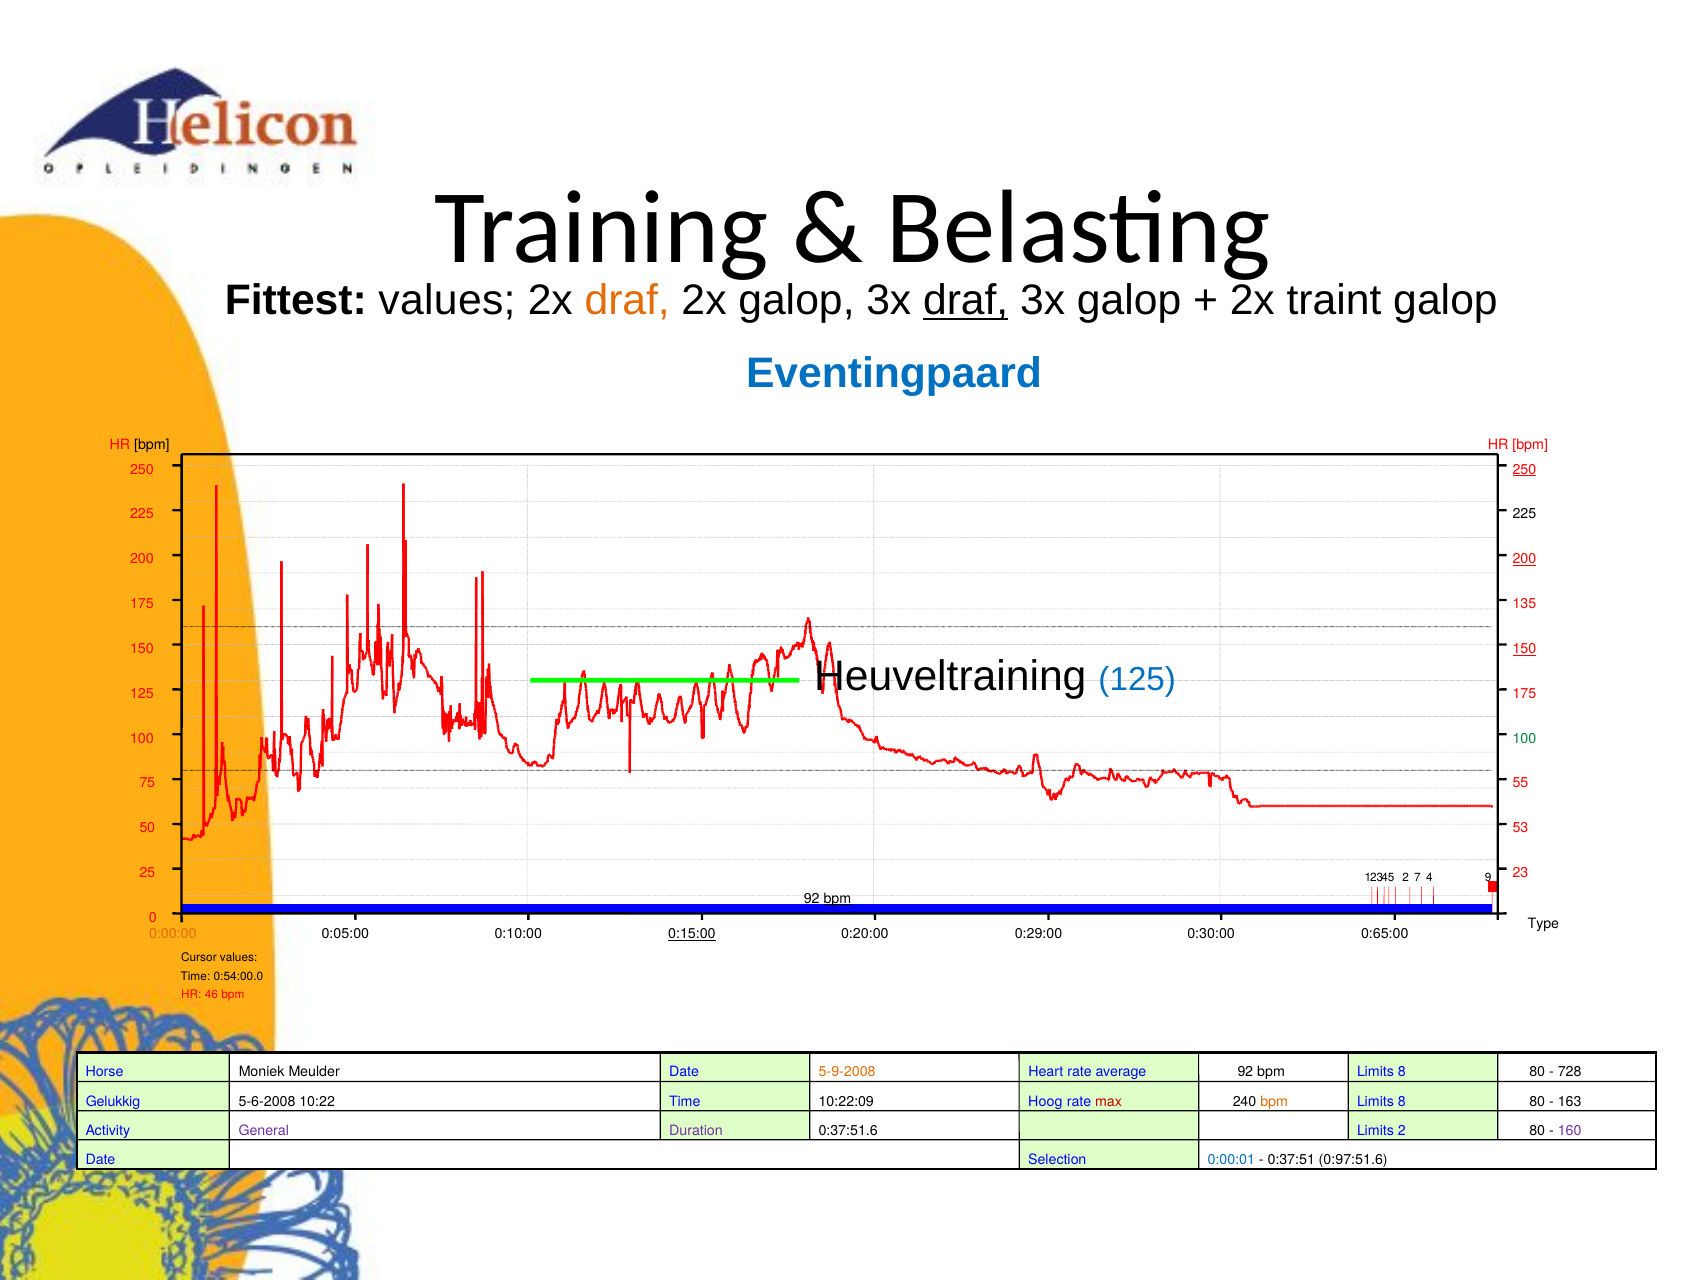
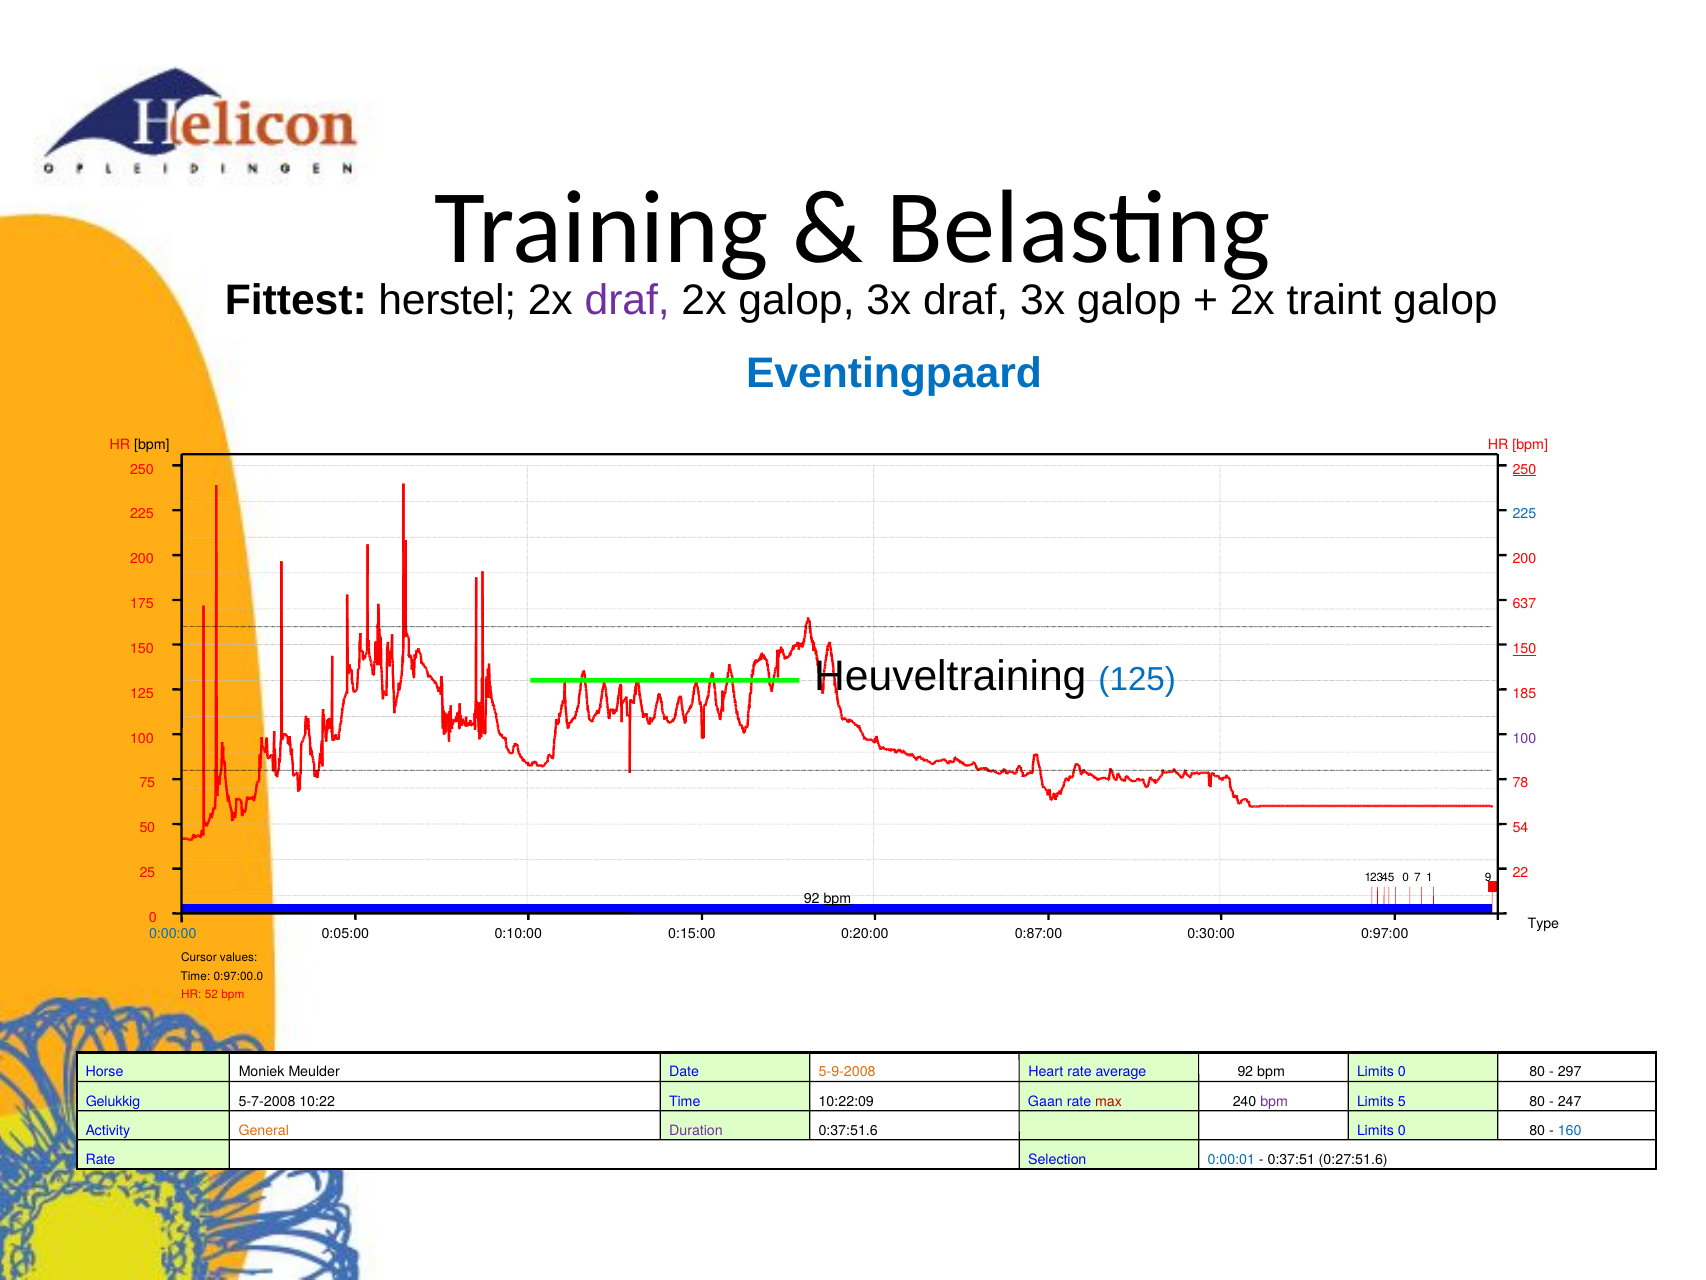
Fittest values: values -> herstel (447, 301)
draf colour: orange -> purple (627, 301)
draf underline: present -> none (966, 301)
225 colour: black -> blue (1524, 514)
200 underline: present -> none (1524, 559)
135: 135 -> 637 (1524, 604)
125 175: 175 -> 185 (1524, 693)
100 colour: green -> purple (1524, 738)
55: 55 -> 78 (1520, 783)
53: 53 -> 54 (1520, 828)
23: 23 -> 22 (1520, 873)
2: 2 -> 0 (1406, 877)
4: 4 -> 1 (1429, 877)
0:00:00 colour: orange -> blue (173, 934)
0:15:00 underline: present -> none (692, 934)
0:29:00: 0:29:00 -> 0:87:00 (1039, 934)
0:65:00: 0:65:00 -> 0:97:00 (1385, 934)
0:54:00.0: 0:54:00.0 -> 0:97:00.0 (238, 976)
46: 46 -> 52 (211, 995)
8: 8 -> 0 (1402, 1072)
728: 728 -> 297 (1570, 1072)
5-6-2008: 5-6-2008 -> 5-7-2008 (267, 1101)
Hoog: Hoog -> Gaan (1045, 1101)
bpm colour: orange -> purple (1274, 1101)
8: 8 -> 5 (1402, 1101)
163: 163 -> 247 (1570, 1101)
General colour: purple -> orange (264, 1130)
2: 2 -> 0 (1402, 1130)
160 colour: purple -> blue (1570, 1130)
Date: Date -> Rate (101, 1159)
0:97:51.6: 0:97:51.6 -> 0:27:51.6 (1353, 1159)
